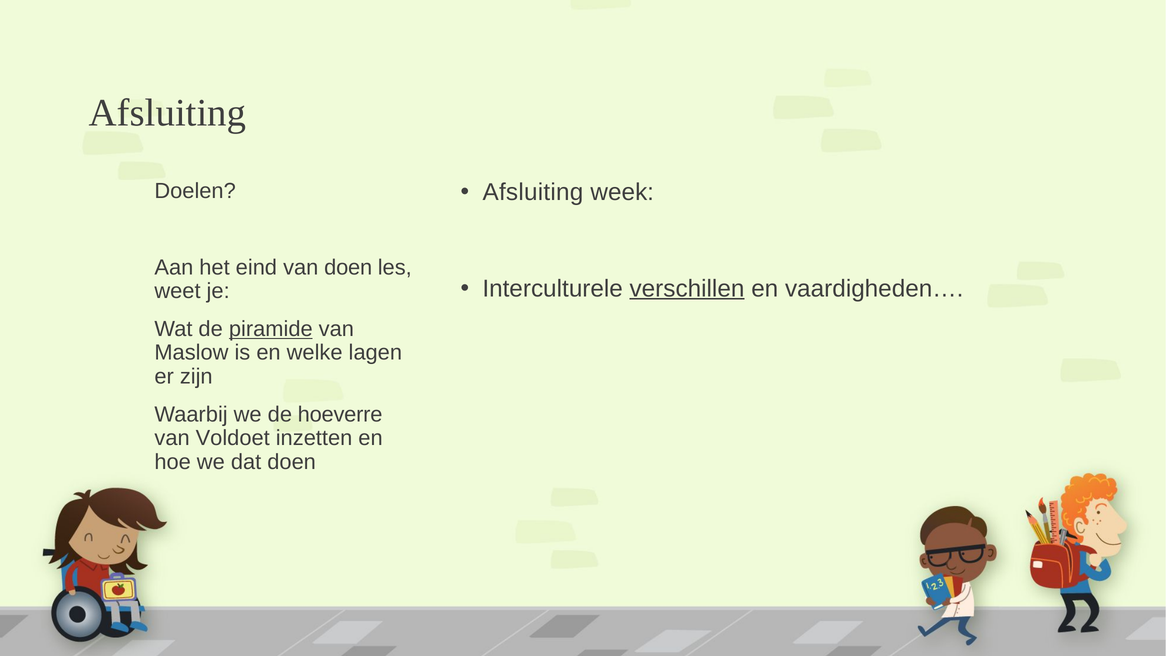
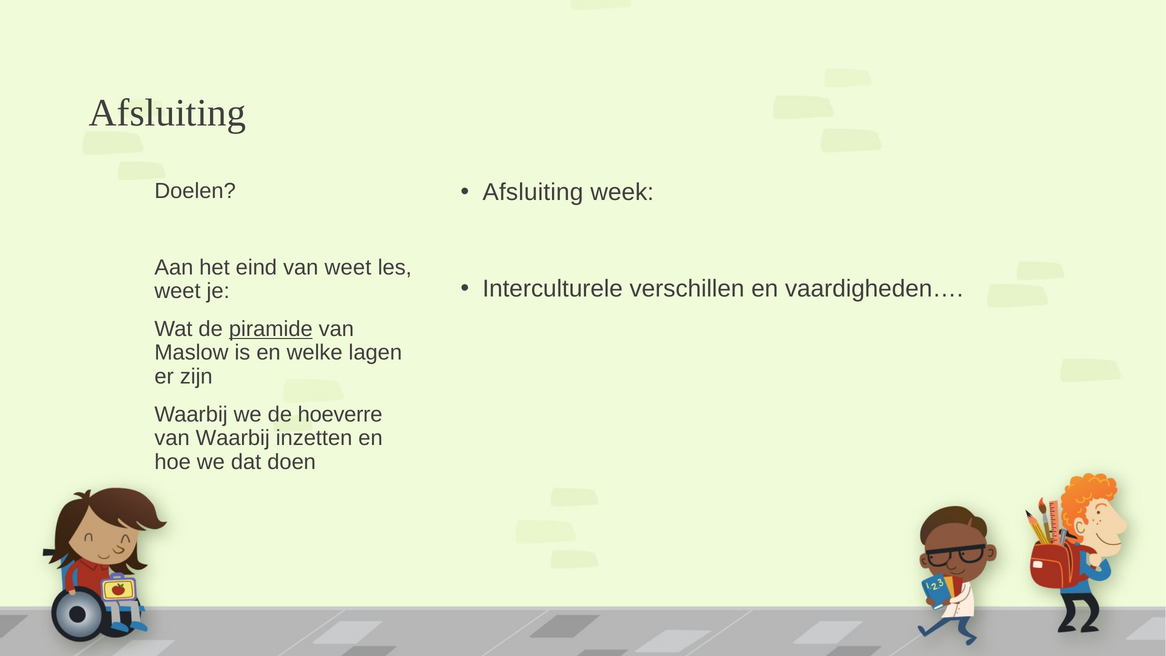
van doen: doen -> weet (348, 267)
verschillen underline: present -> none (687, 288)
van Voldoet: Voldoet -> Waarbij (233, 438)
